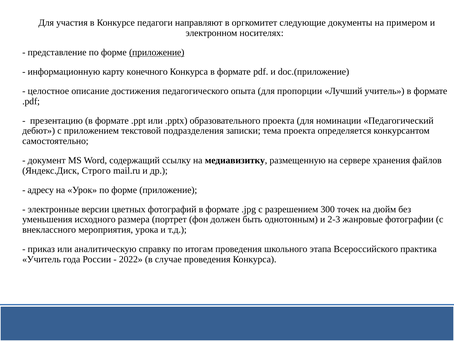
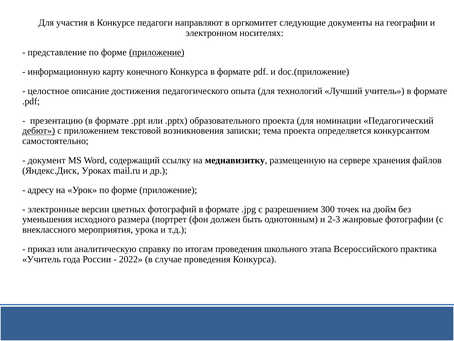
примером: примером -> географии (407, 23)
пропорции: пропорции -> технологий (300, 91)
дебют underline: none -> present (39, 131)
подразделения: подразделения -> возникновения (194, 131)
Строго: Строго -> Уроках (96, 170)
